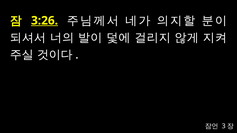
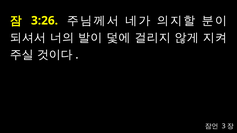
3:26 underline: present -> none (45, 21)
